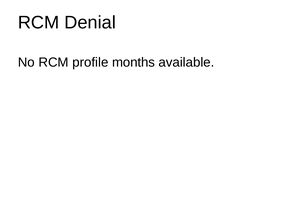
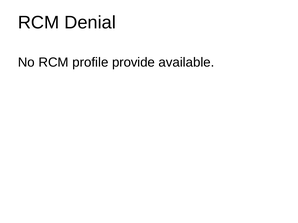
months: months -> provide (133, 62)
